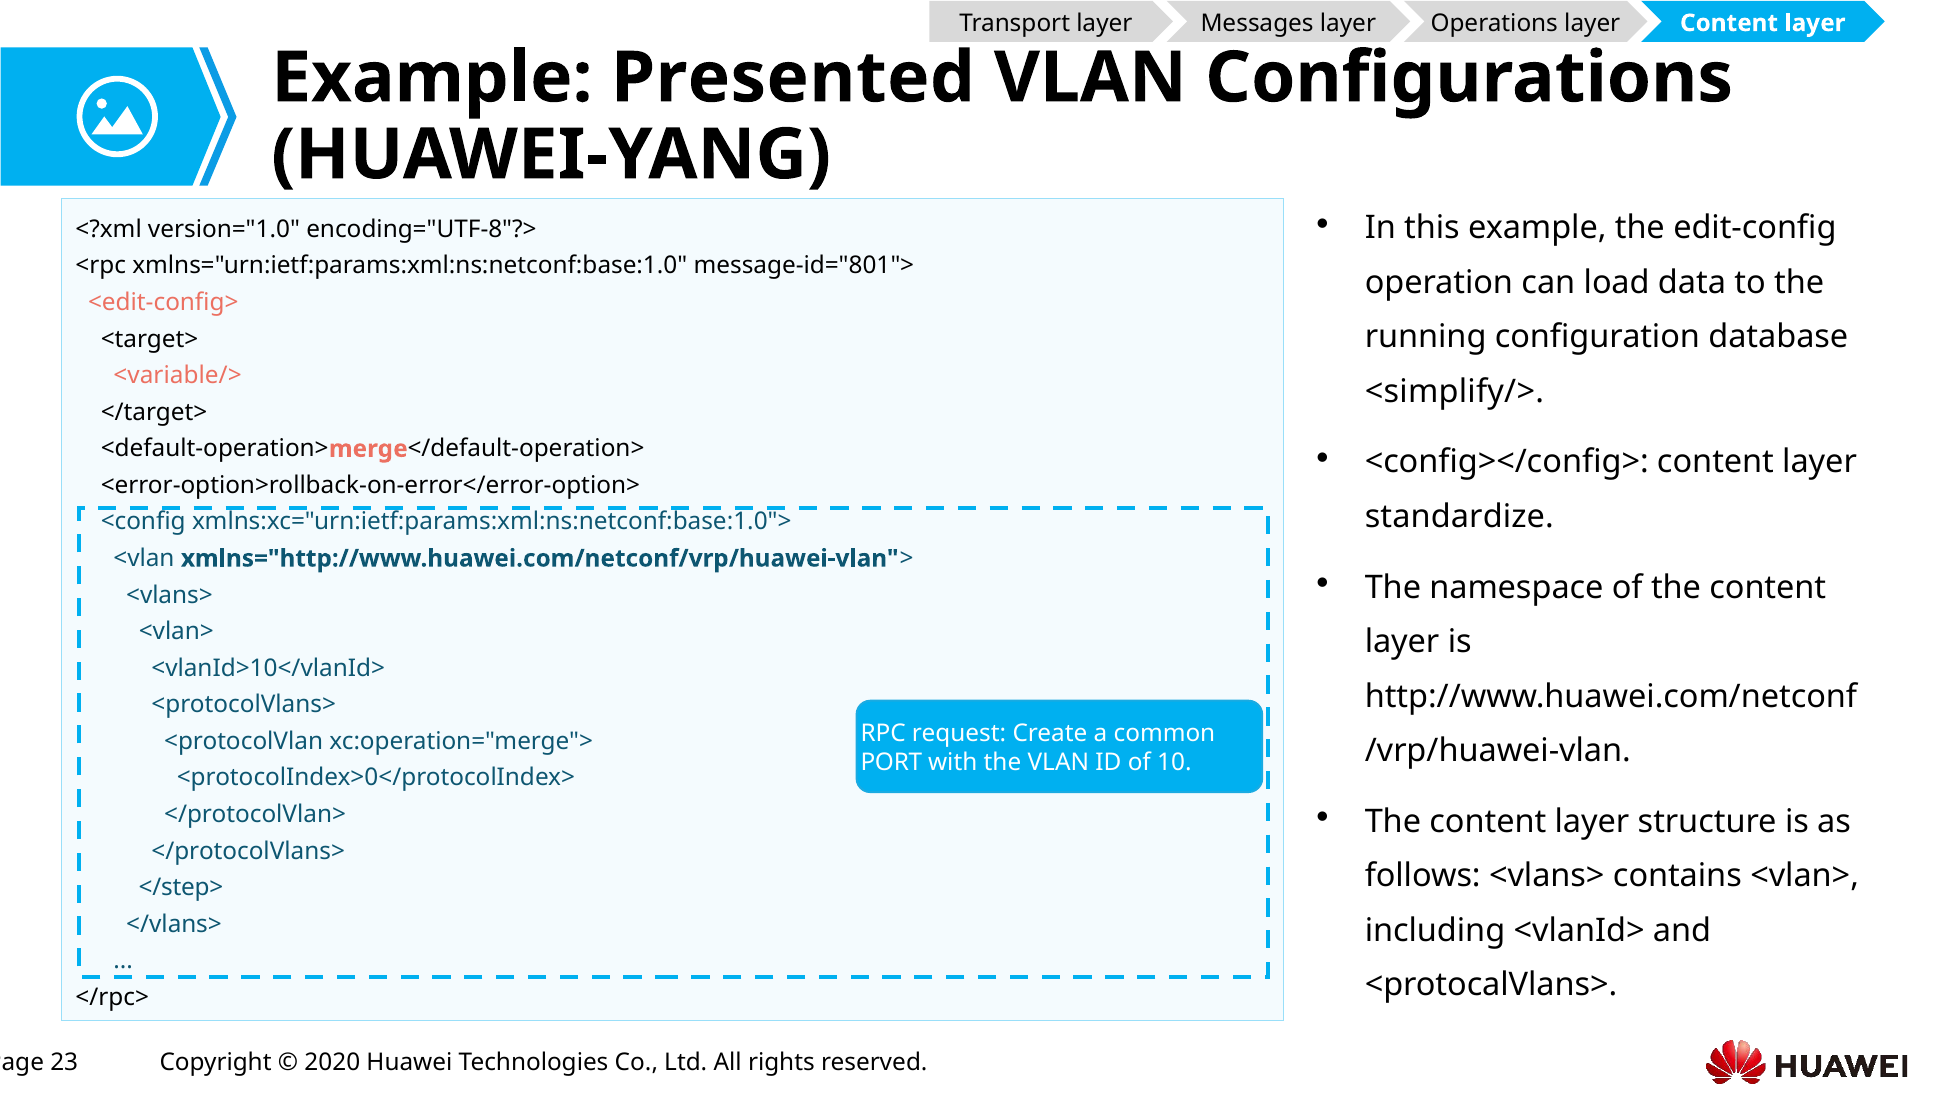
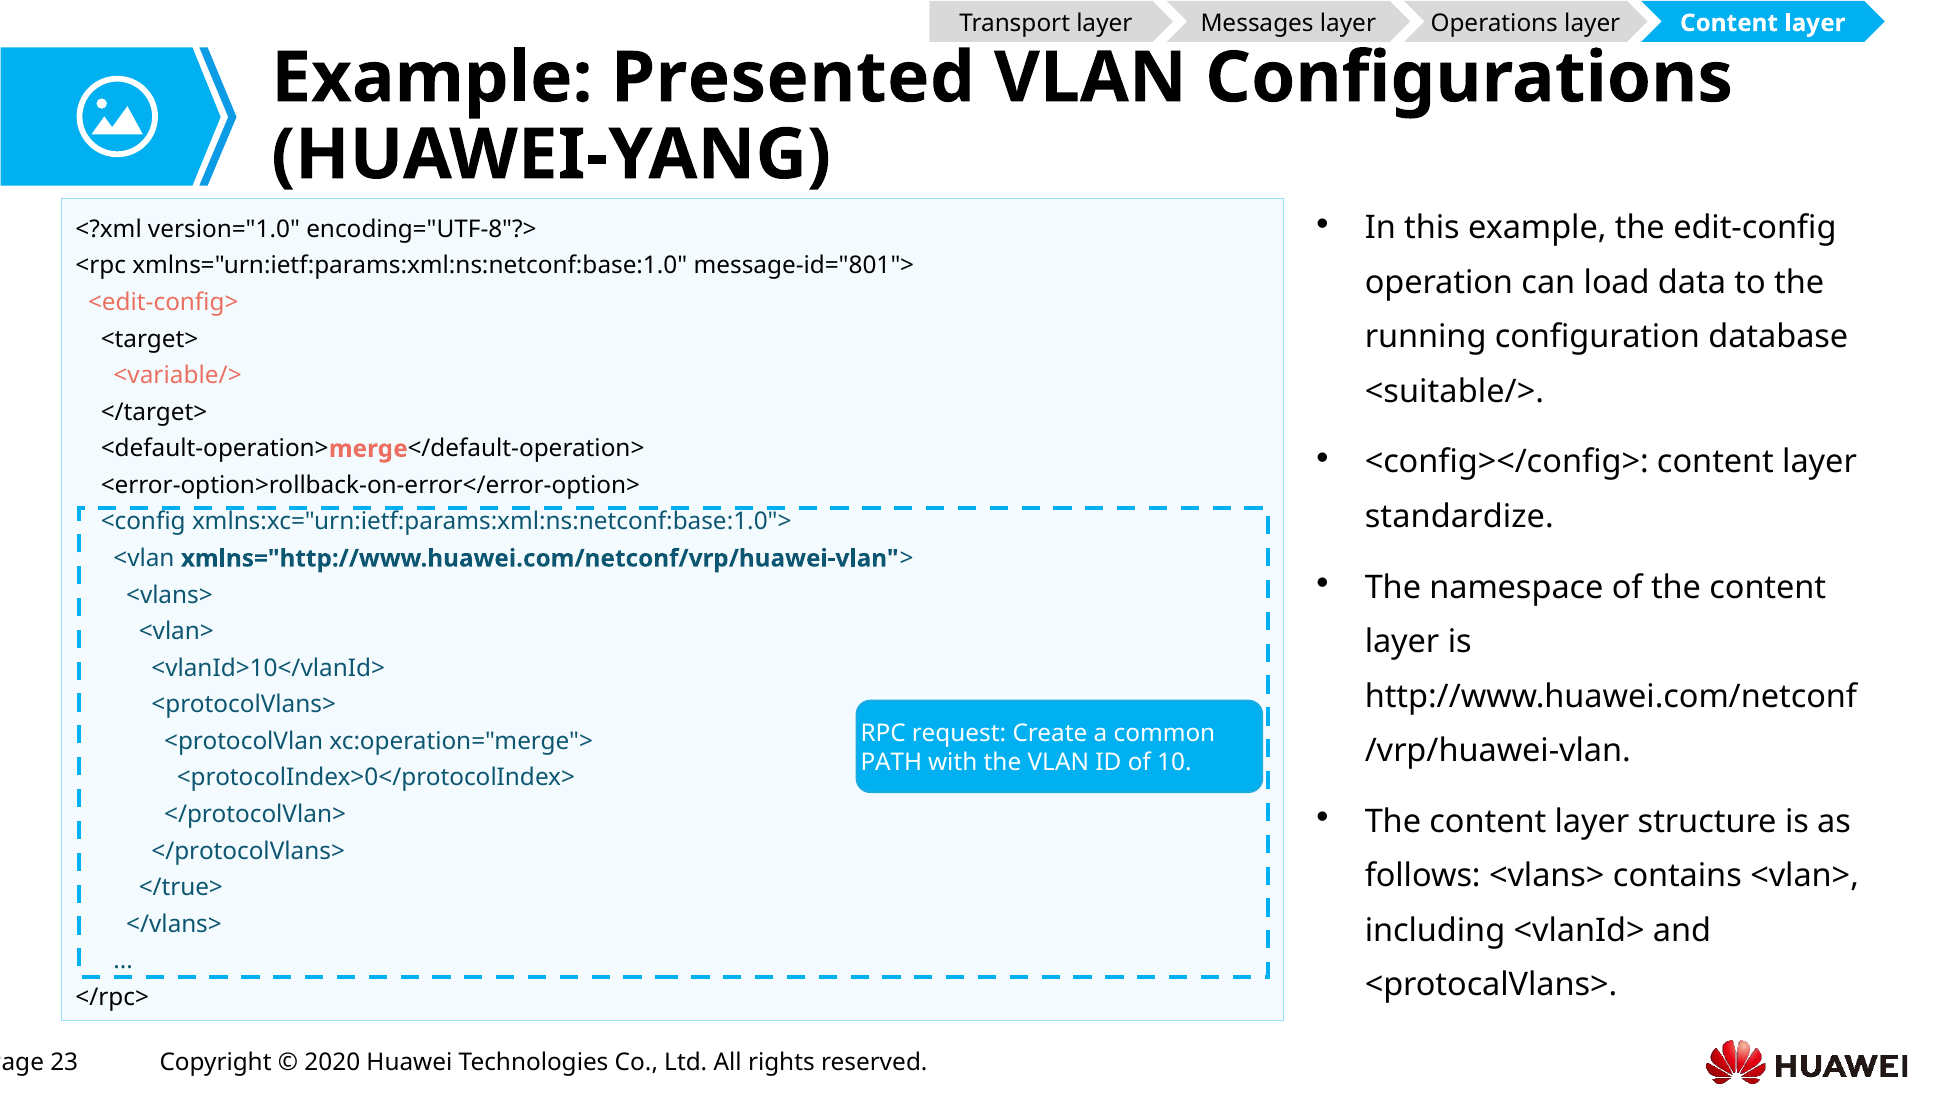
<simplify/>: <simplify/> -> <suitable/> (1455, 392)
PORT: PORT -> PATH (891, 763)
</step>: </step> -> </true> (181, 887)
